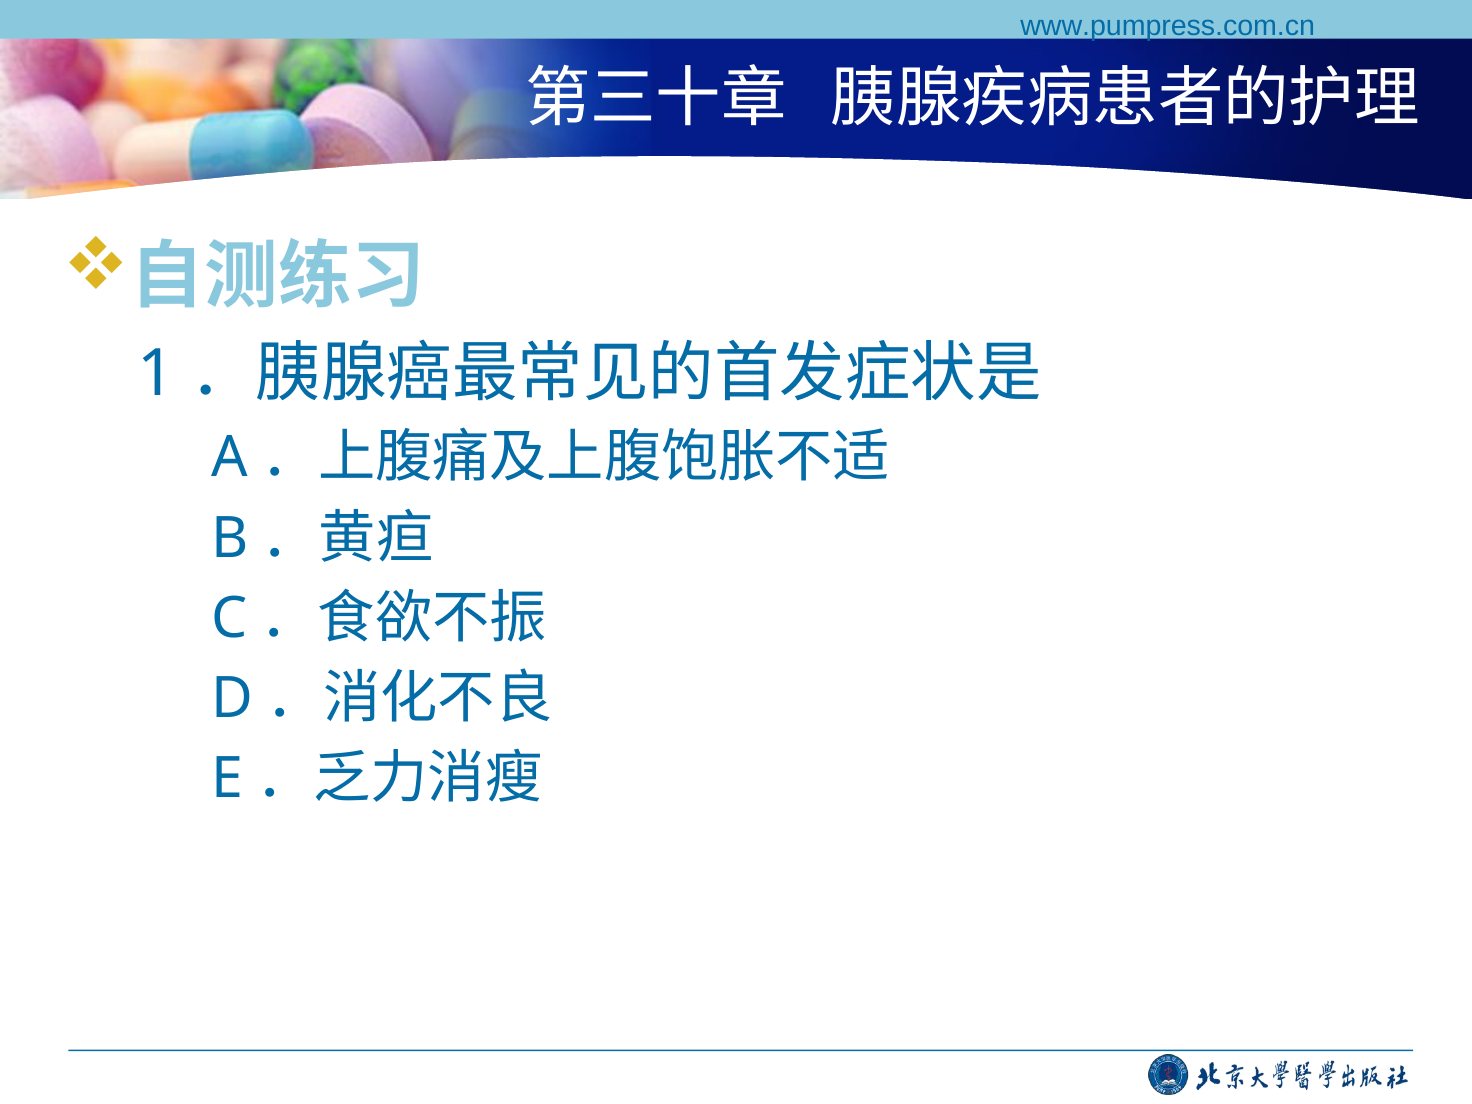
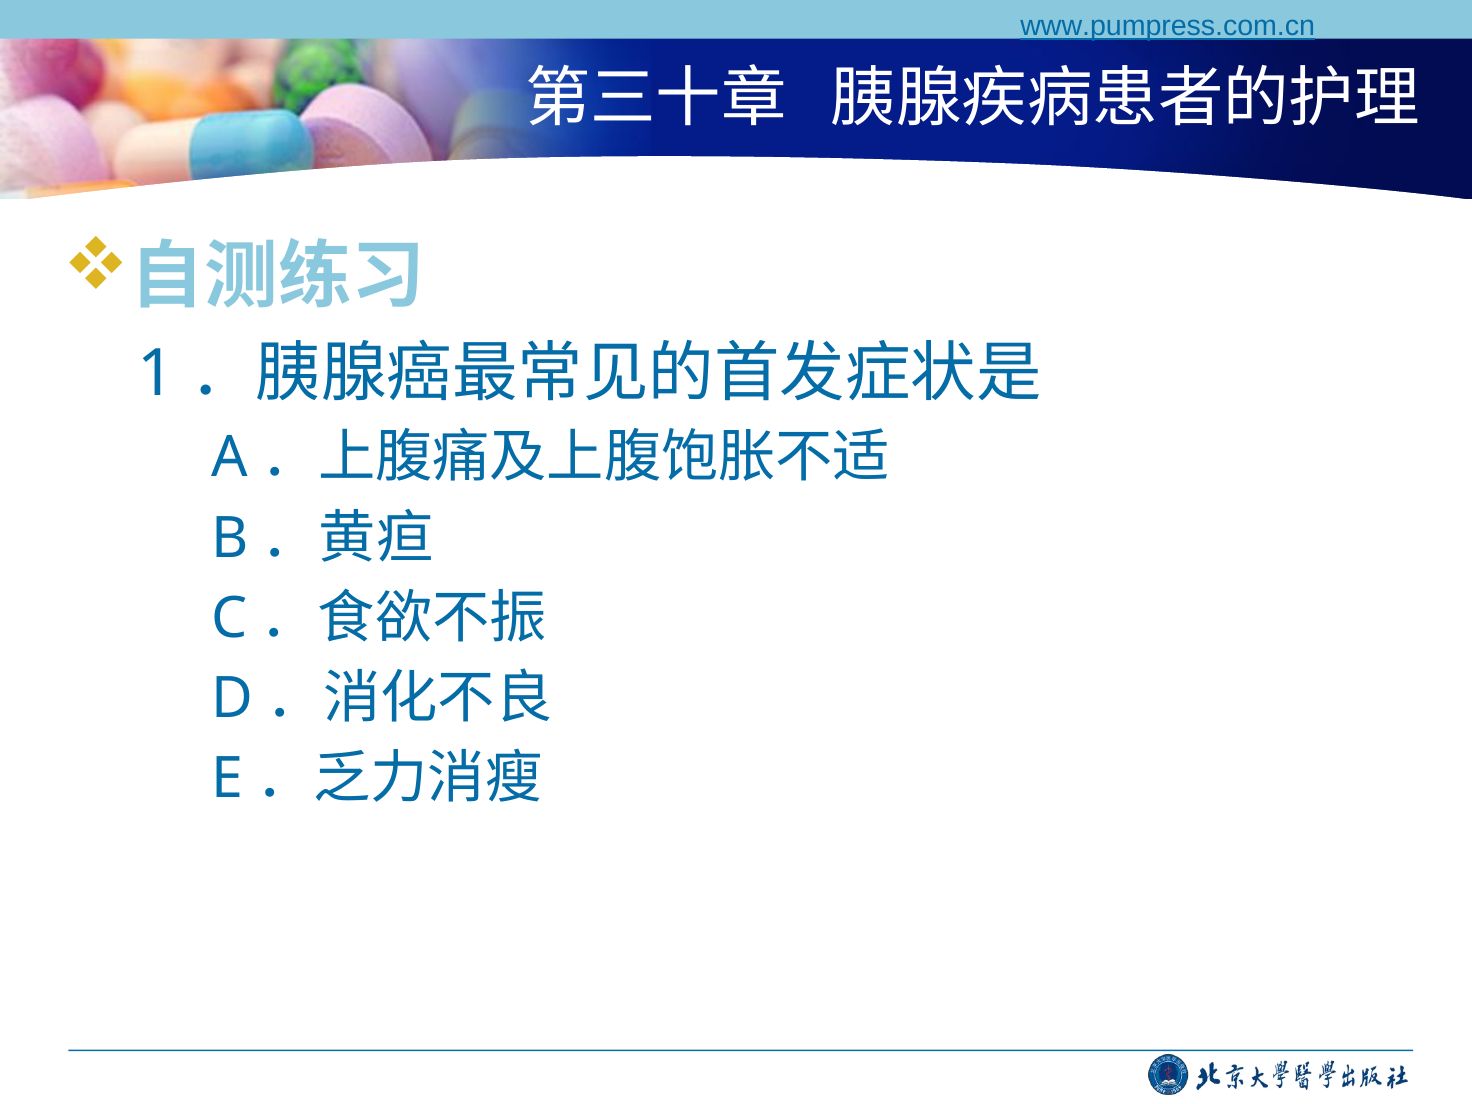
www.pumpress.com.cn underline: none -> present (1168, 26)
